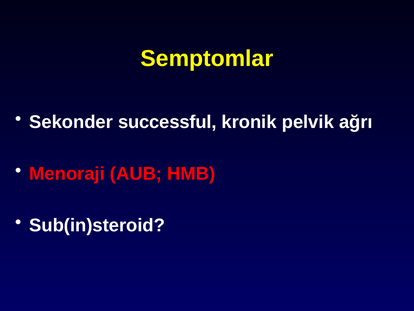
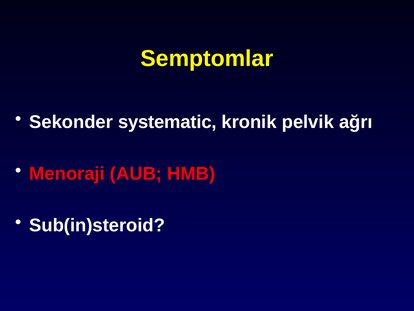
successful: successful -> systematic (167, 122)
